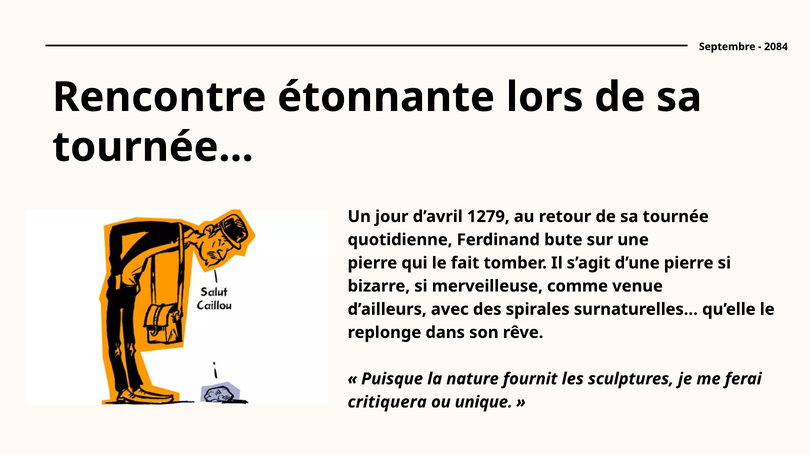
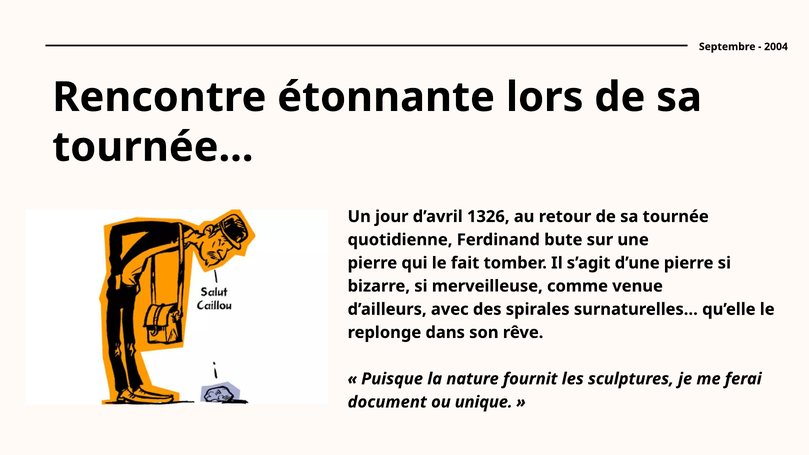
2084: 2084 -> 2004 (776, 47)
1279: 1279 -> 1326 (488, 217)
critiquera: critiquera -> document (387, 402)
